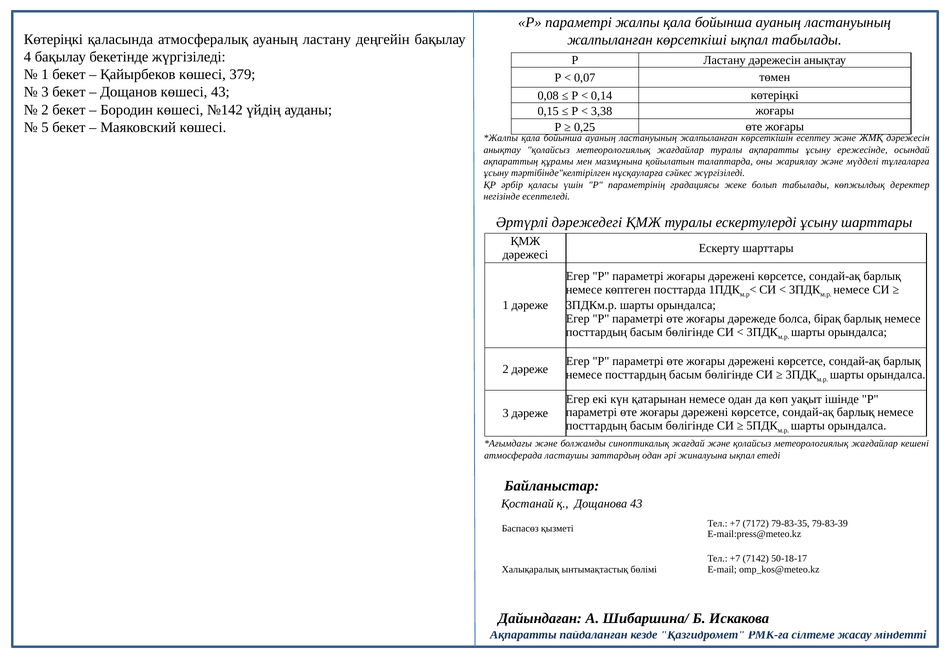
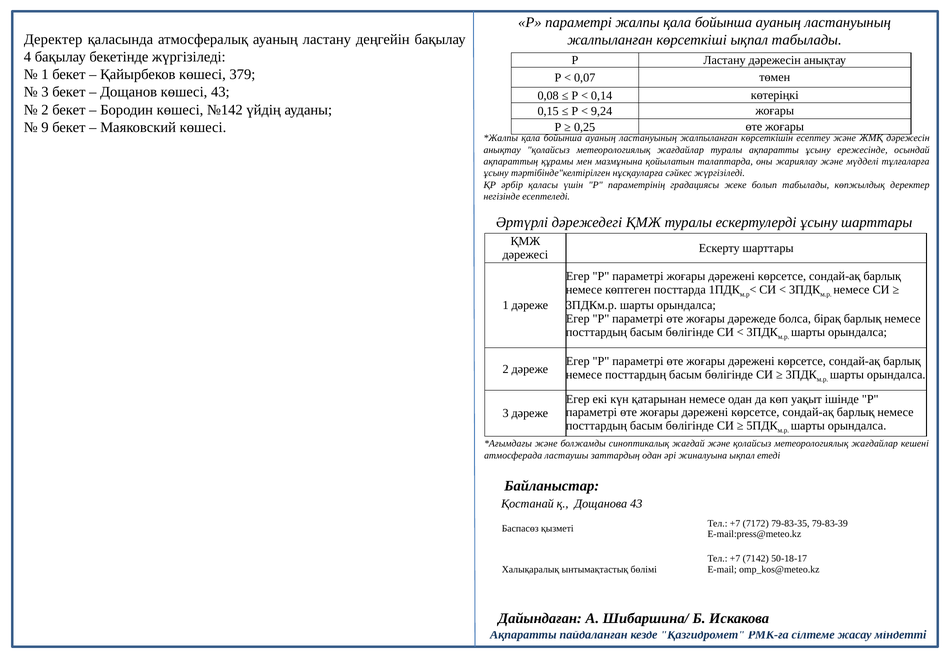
Көтеріңкі: Көтеріңкі -> Деректер (53, 40)
3,38: 3,38 -> 9,24 (602, 111)
5: 5 -> 9 (45, 127)
